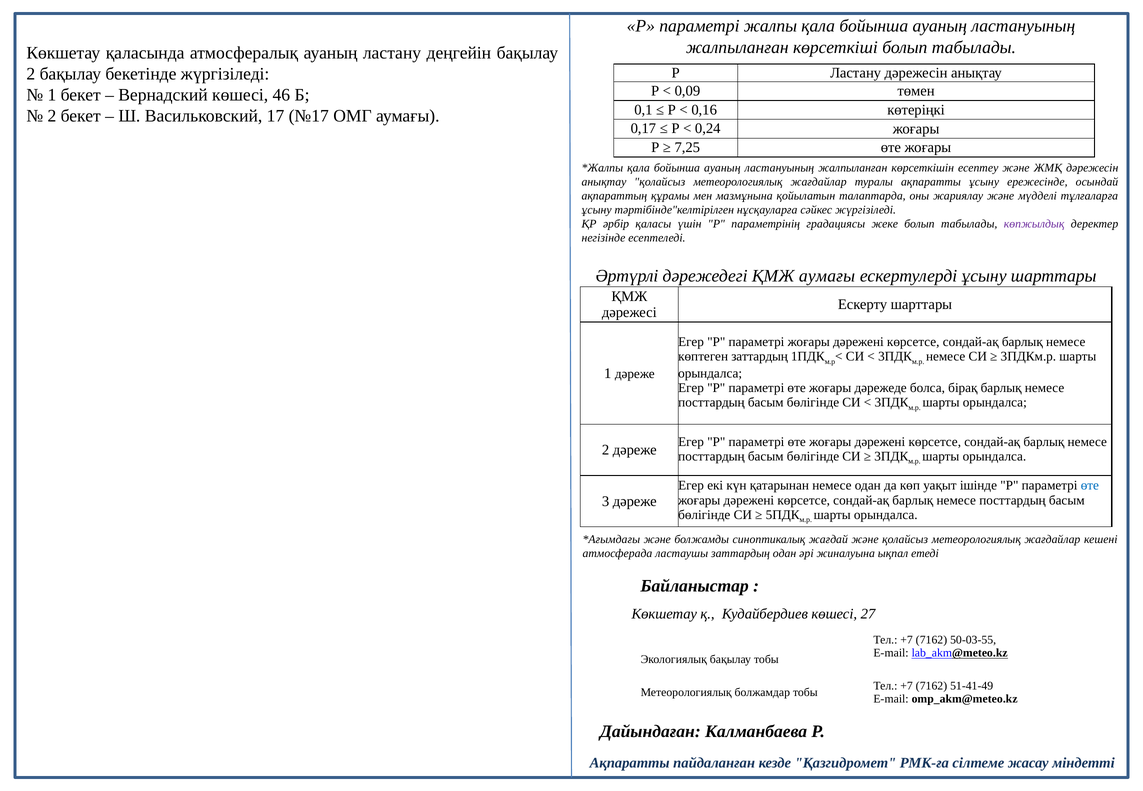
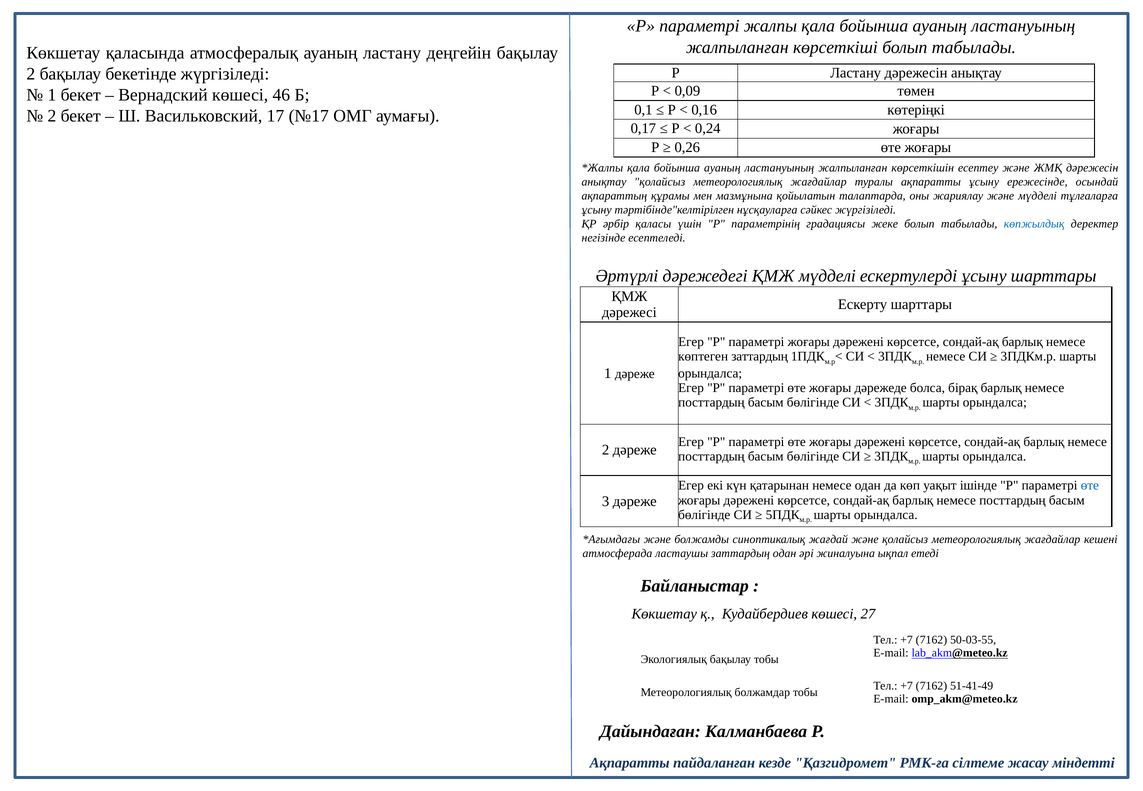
7,25: 7,25 -> 0,26 (687, 147)
көпжылдық colour: purple -> blue (1034, 224)
ҚМЖ аумағы: аумағы -> мүдделі (827, 276)
